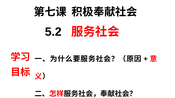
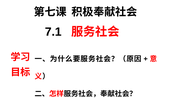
5.2: 5.2 -> 7.1 (53, 32)
